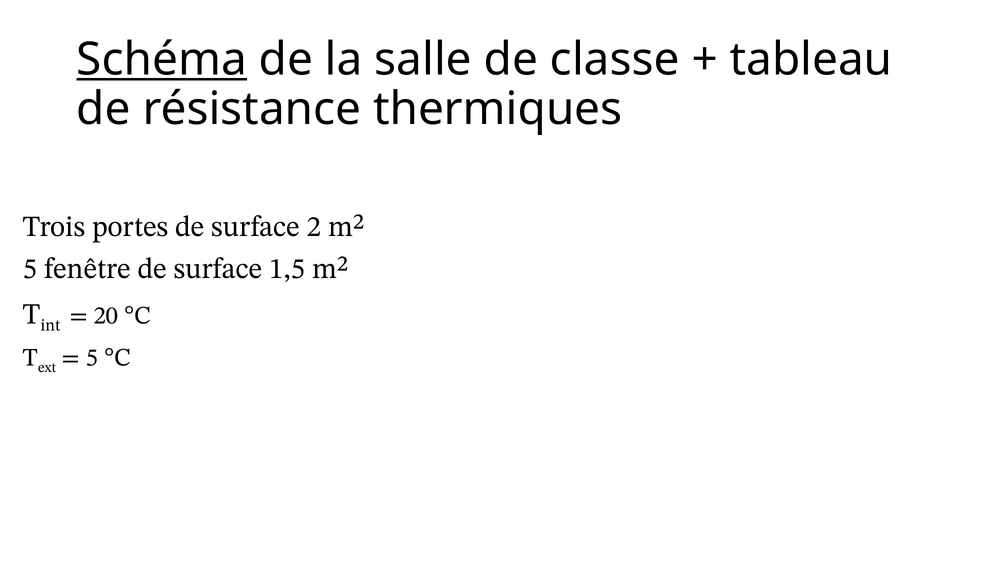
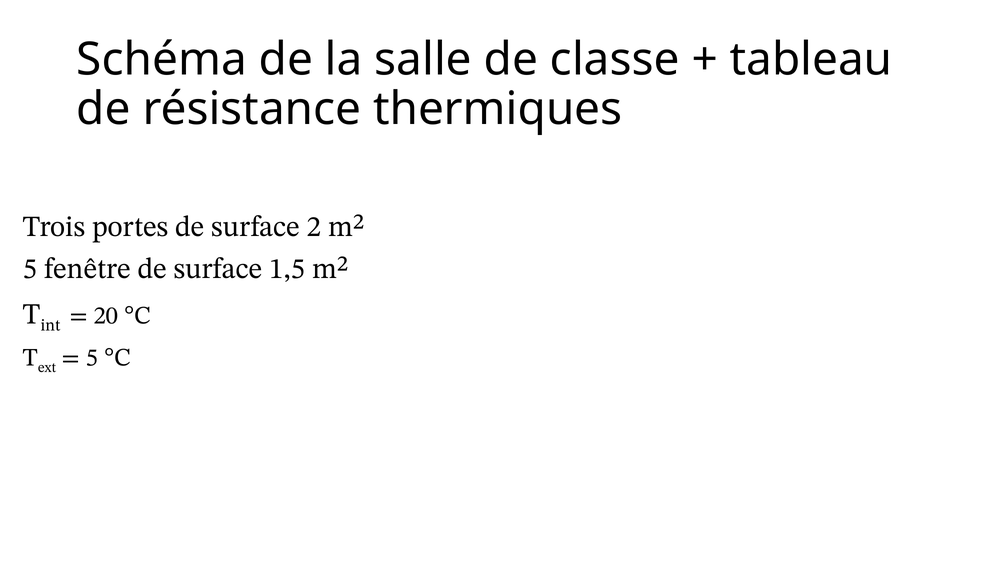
Schéma underline: present -> none (162, 59)
